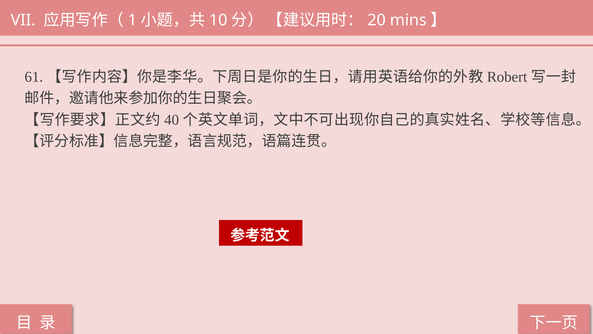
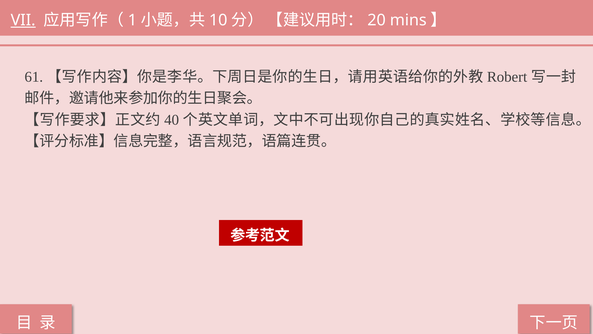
VII underline: none -> present (23, 20)
